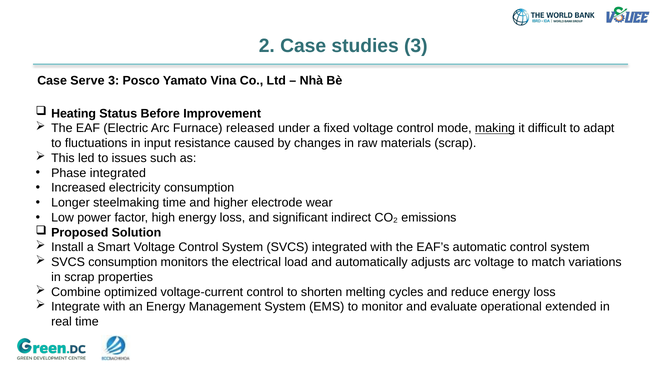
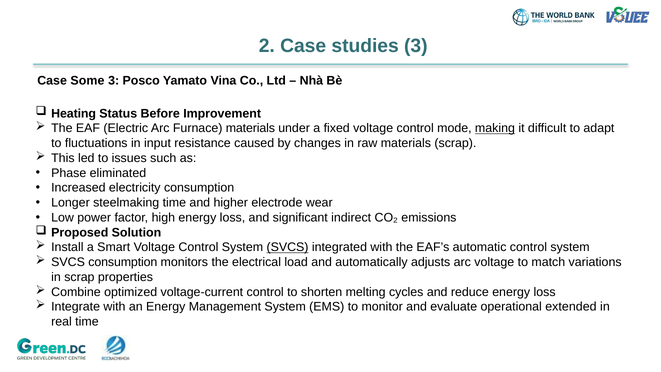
Serve: Serve -> Some (87, 81)
Furnace released: released -> materials (250, 128)
Phase integrated: integrated -> eliminated (118, 173)
SVCS underline: none -> present (288, 247)
